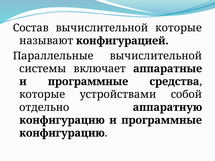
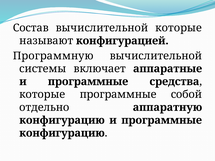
Параллельные: Параллельные -> Программную (53, 56)
которые устройствами: устройствами -> программные (118, 95)
